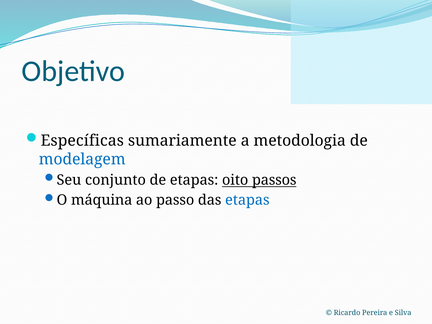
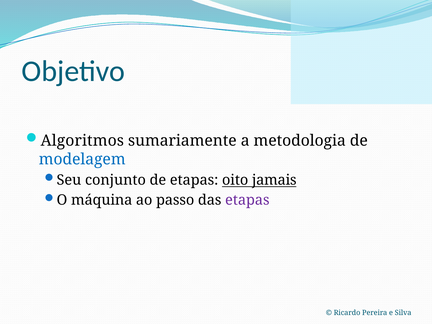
Específicas: Específicas -> Algoritmos (82, 141)
passos: passos -> jamais (274, 180)
etapas colour: blue -> purple (247, 200)
